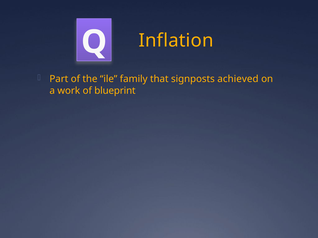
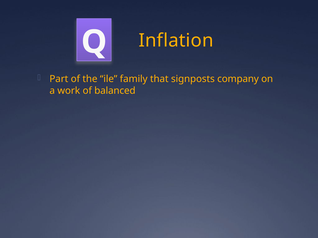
achieved: achieved -> company (238, 79)
blueprint: blueprint -> balanced (115, 91)
